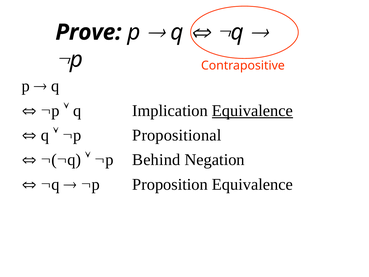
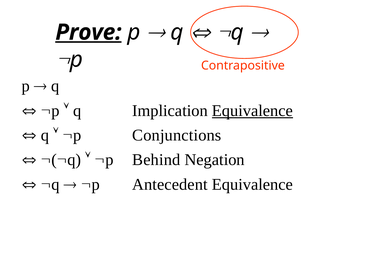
Prove underline: none -> present (88, 32)
Propositional: Propositional -> Conjunctions (177, 135)
Proposition: Proposition -> Antecedent (170, 184)
